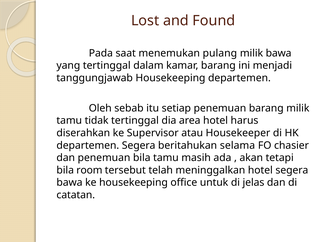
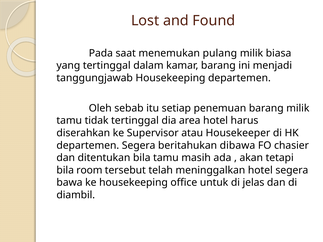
milik bawa: bawa -> biasa (279, 53)
selama: selama -> dibawa (237, 146)
dan penemuan: penemuan -> ditentukan (104, 158)
catatan: catatan -> diambil (76, 195)
